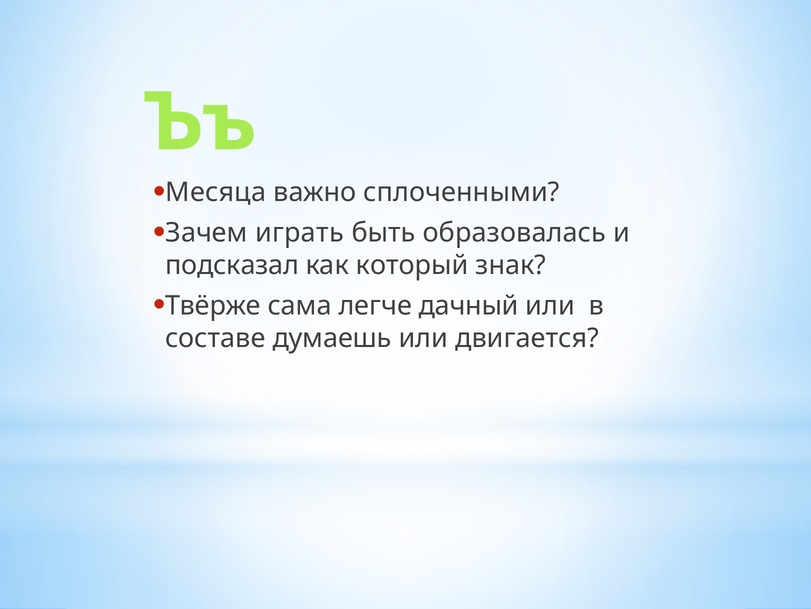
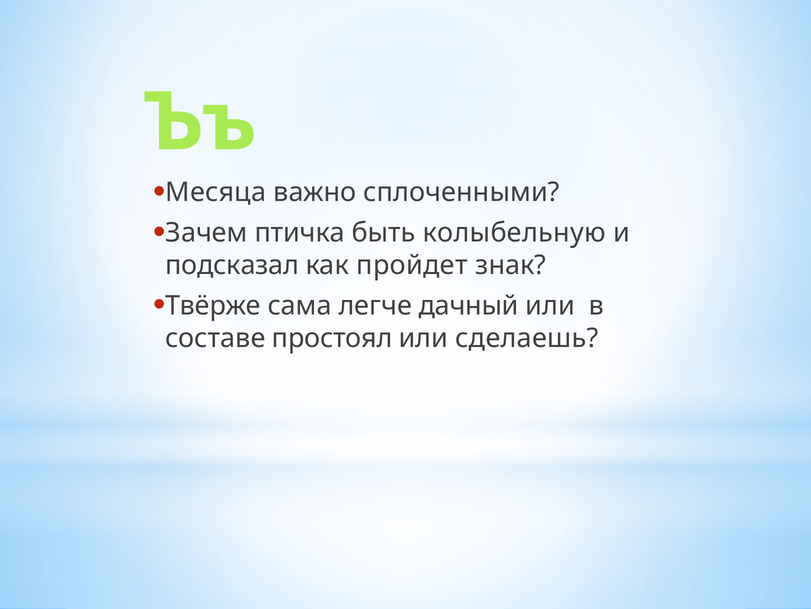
играть: играть -> птичка (300, 233)
образовалась: образовалась -> колыбельную (514, 233)
который: который -> пройдет (412, 265)
думаешь: думаешь -> простоял (332, 338)
двигается: двигается -> сделаешь (527, 338)
